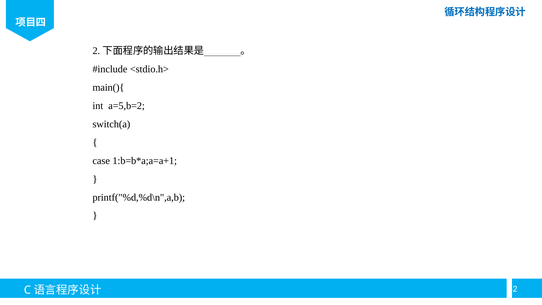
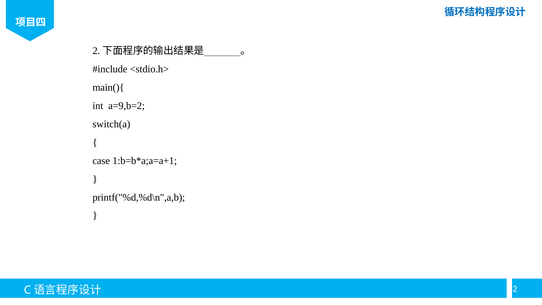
a=5,b=2: a=5,b=2 -> a=9,b=2 (127, 106)
